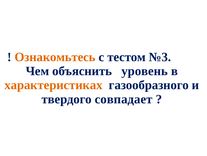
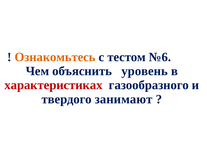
№3: №3 -> №6 (160, 57)
характеристиках colour: orange -> red (53, 85)
совпадает: совпадает -> занимают (124, 99)
